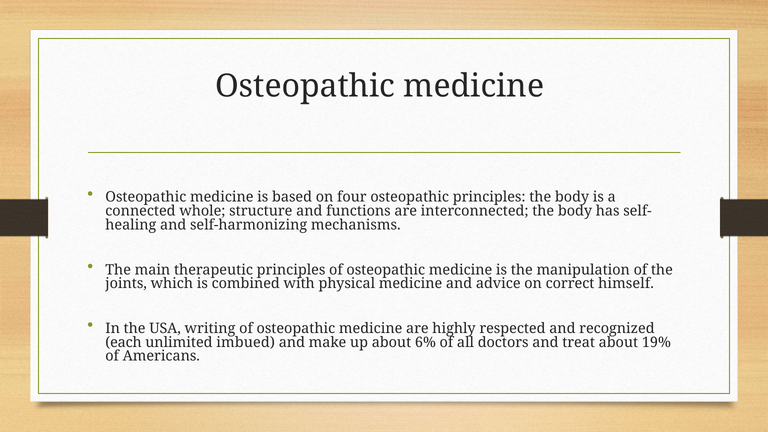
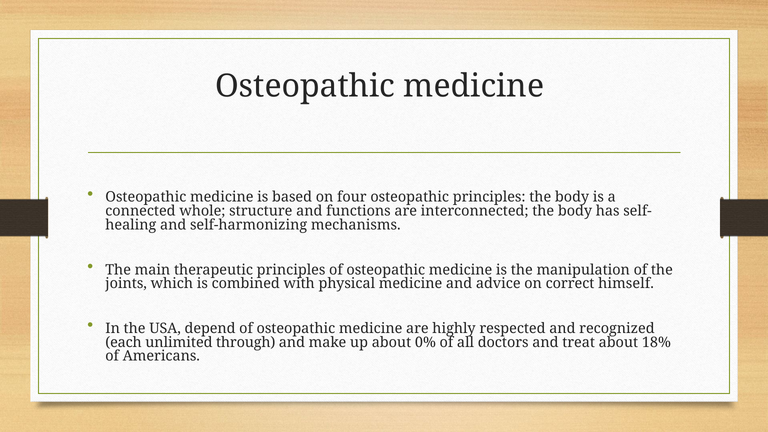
writing: writing -> depend (210, 329)
imbued: imbued -> through (246, 342)
6%: 6% -> 0% (425, 342)
19%: 19% -> 18% (656, 342)
